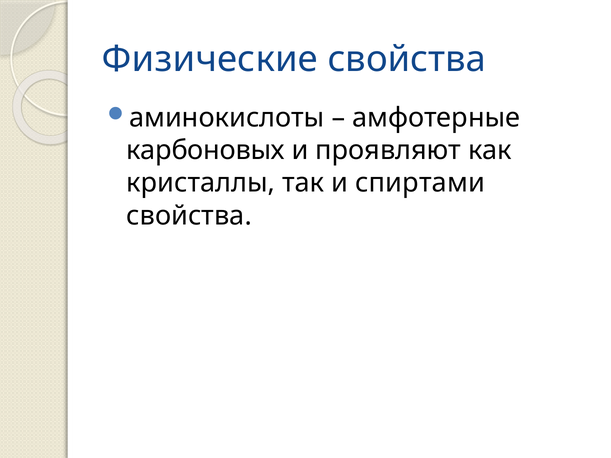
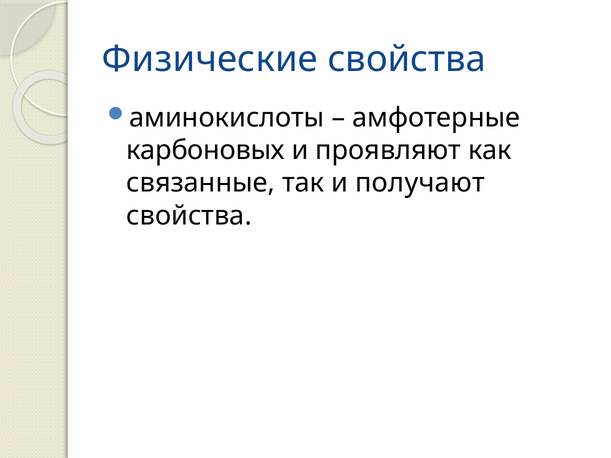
кристаллы: кристаллы -> связанные (201, 183)
спиртами: спиртами -> получают (420, 183)
